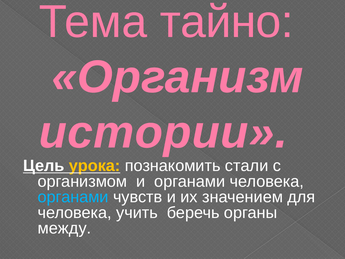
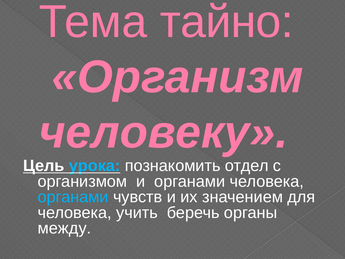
истории: истории -> человеку (163, 132)
урока colour: yellow -> light blue (95, 166)
стали: стали -> отдел (247, 166)
